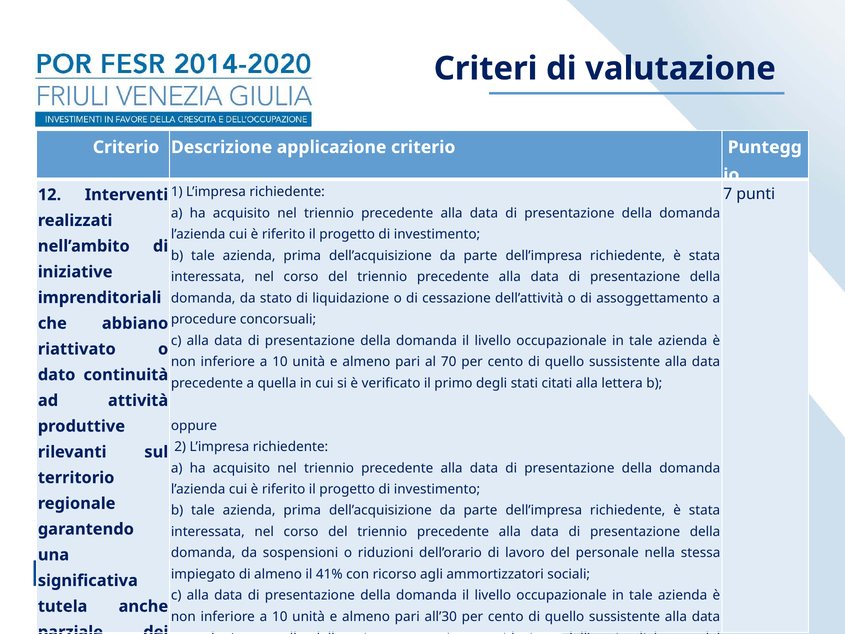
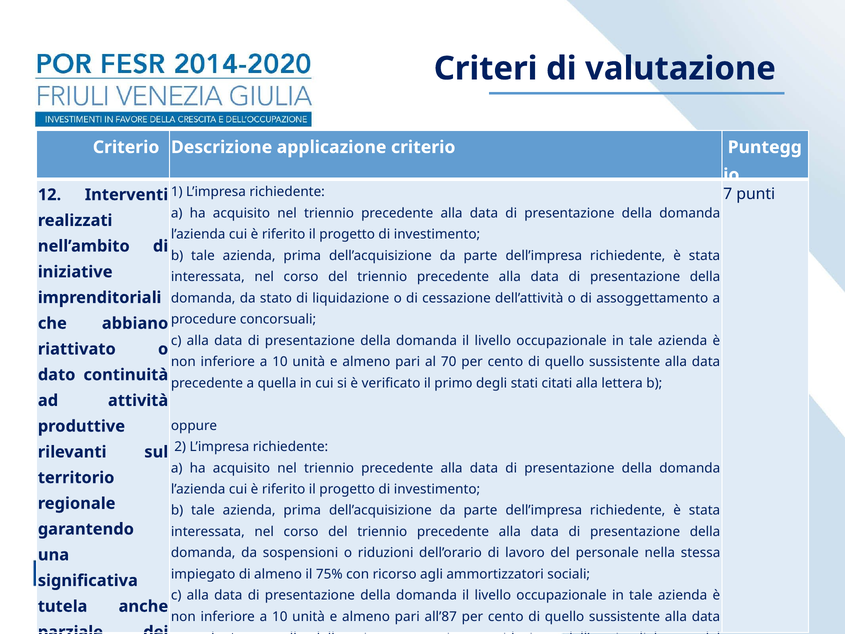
41%: 41% -> 75% (329, 574)
all’30: all’30 -> all’87 (441, 616)
